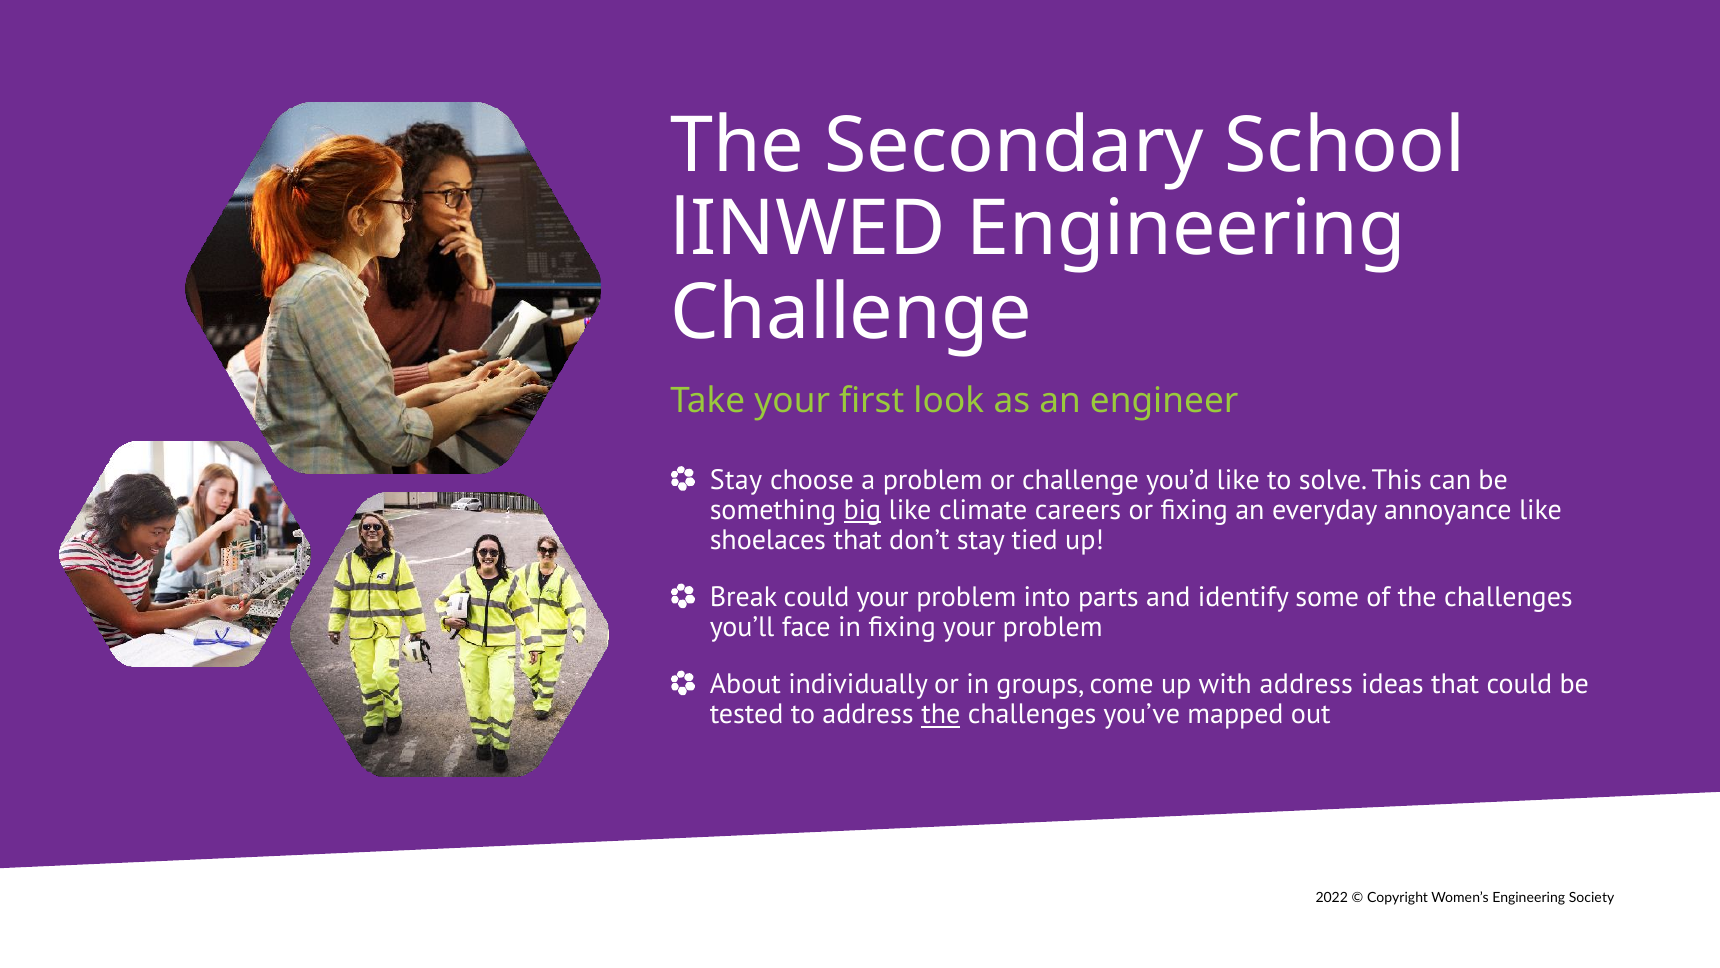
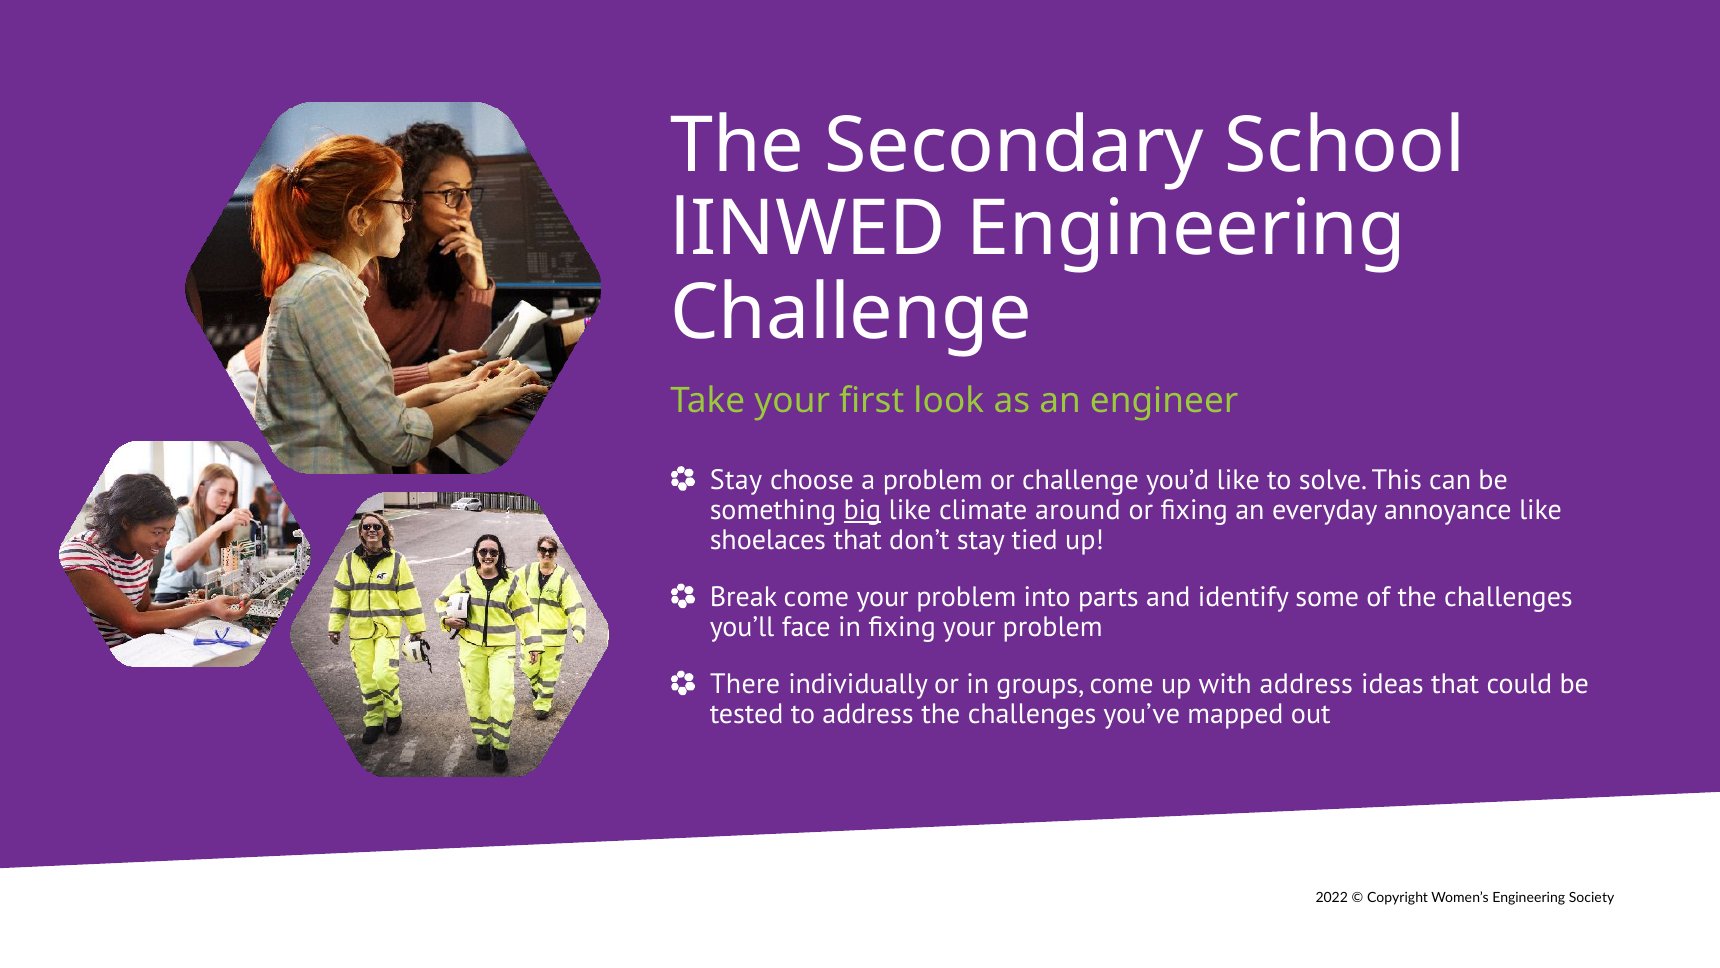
careers: careers -> around (1078, 510)
Break could: could -> come (816, 597)
About: About -> There (745, 684)
the underline: present -> none (941, 714)
